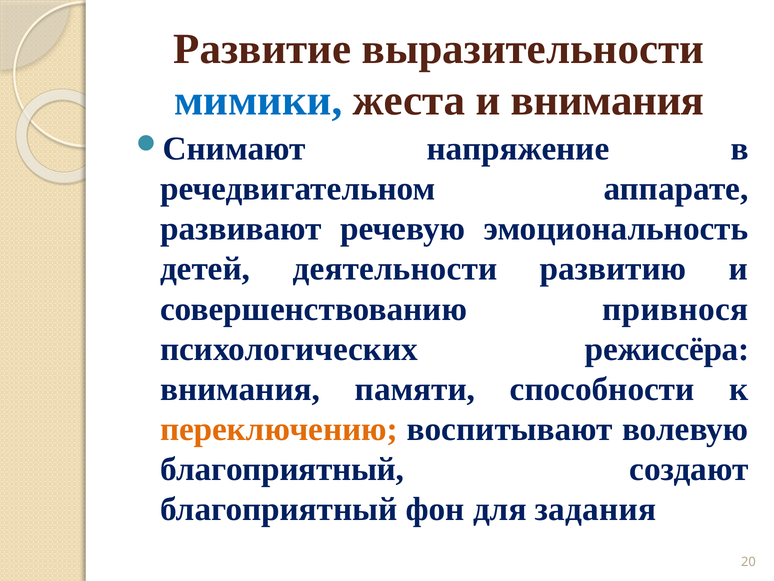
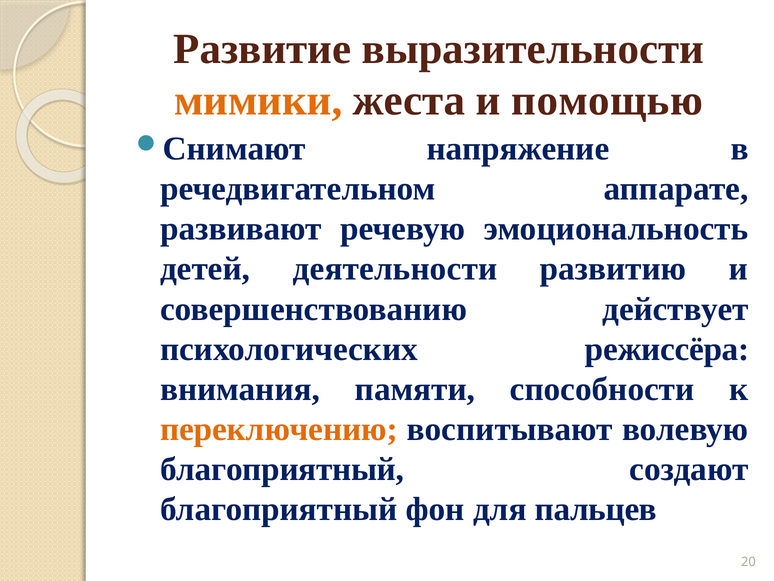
мимики colour: blue -> orange (258, 100)
и внимания: внимания -> помощью (607, 100)
привнося: привнося -> действует (676, 309)
задания: задания -> пальцев (596, 509)
